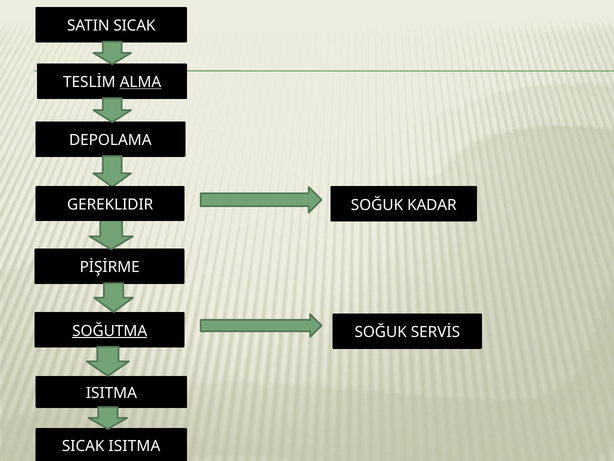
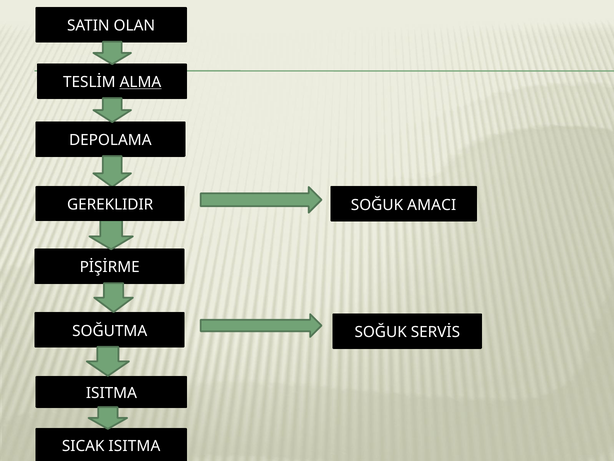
SATIN SICAK: SICAK -> OLAN (134, 26)
KADAR: KADAR -> AMACI (432, 205)
SOĞUTMA underline: present -> none (110, 331)
